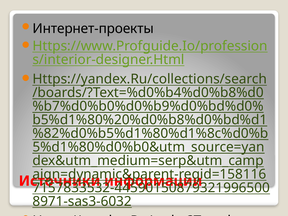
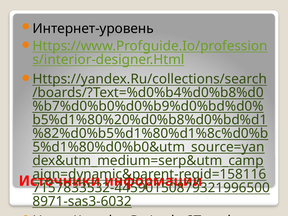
Интернет-проекты: Интернет-проекты -> Интернет-уровень (93, 29)
